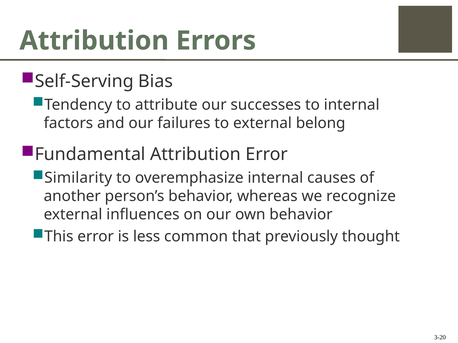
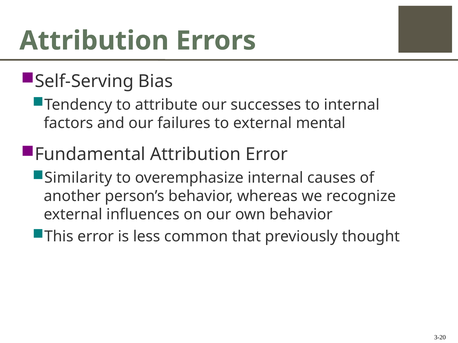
belong: belong -> mental (321, 123)
